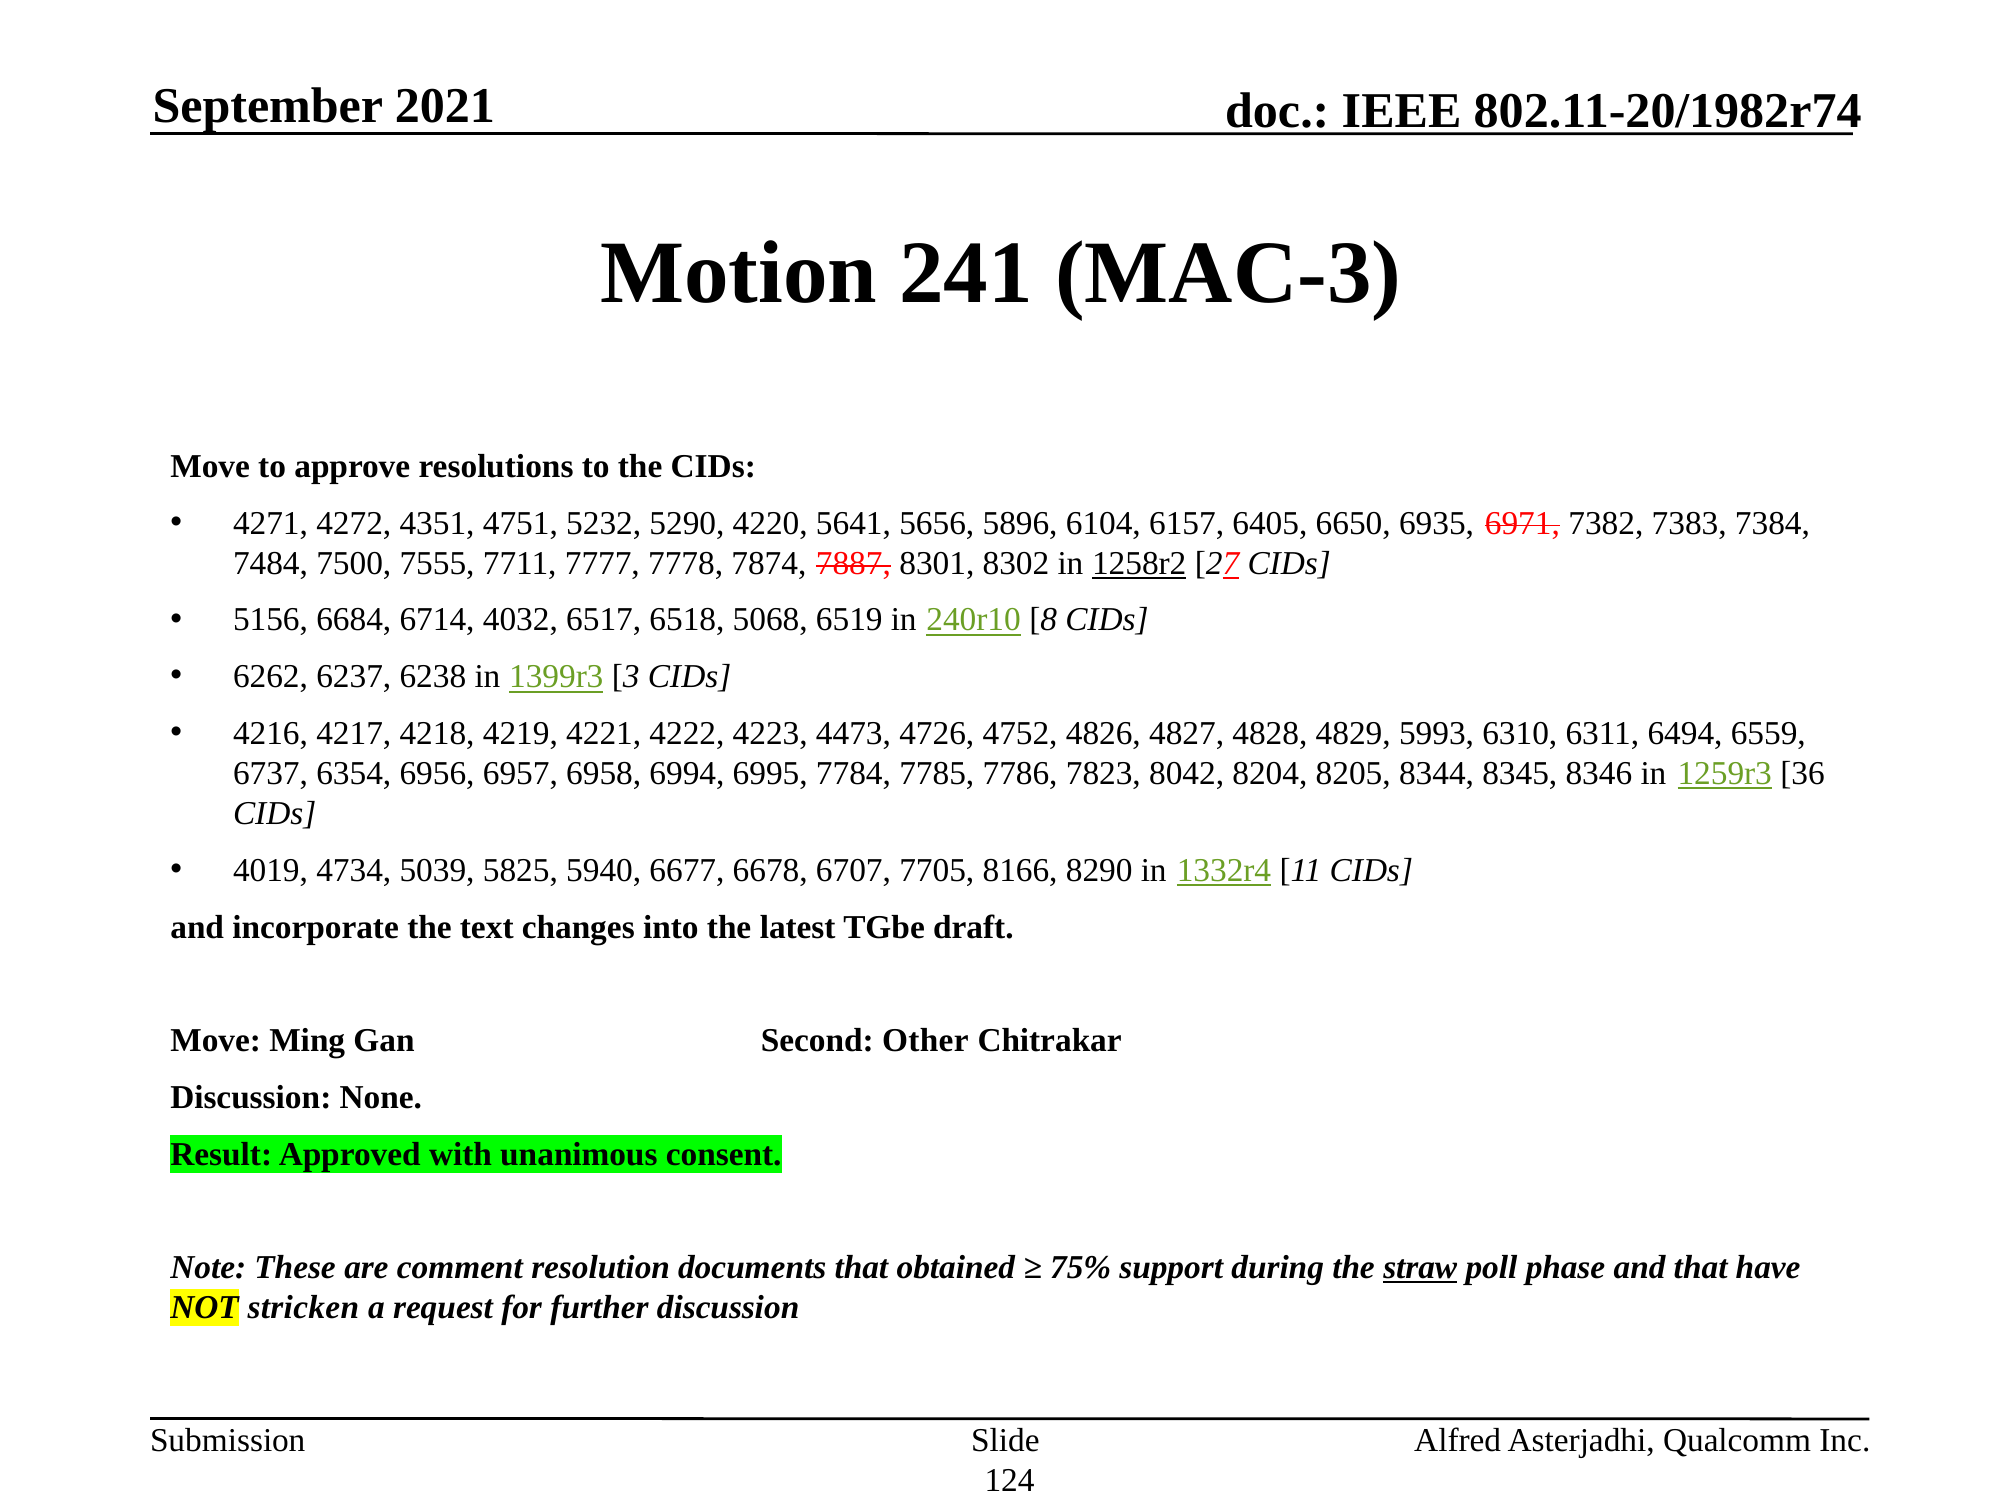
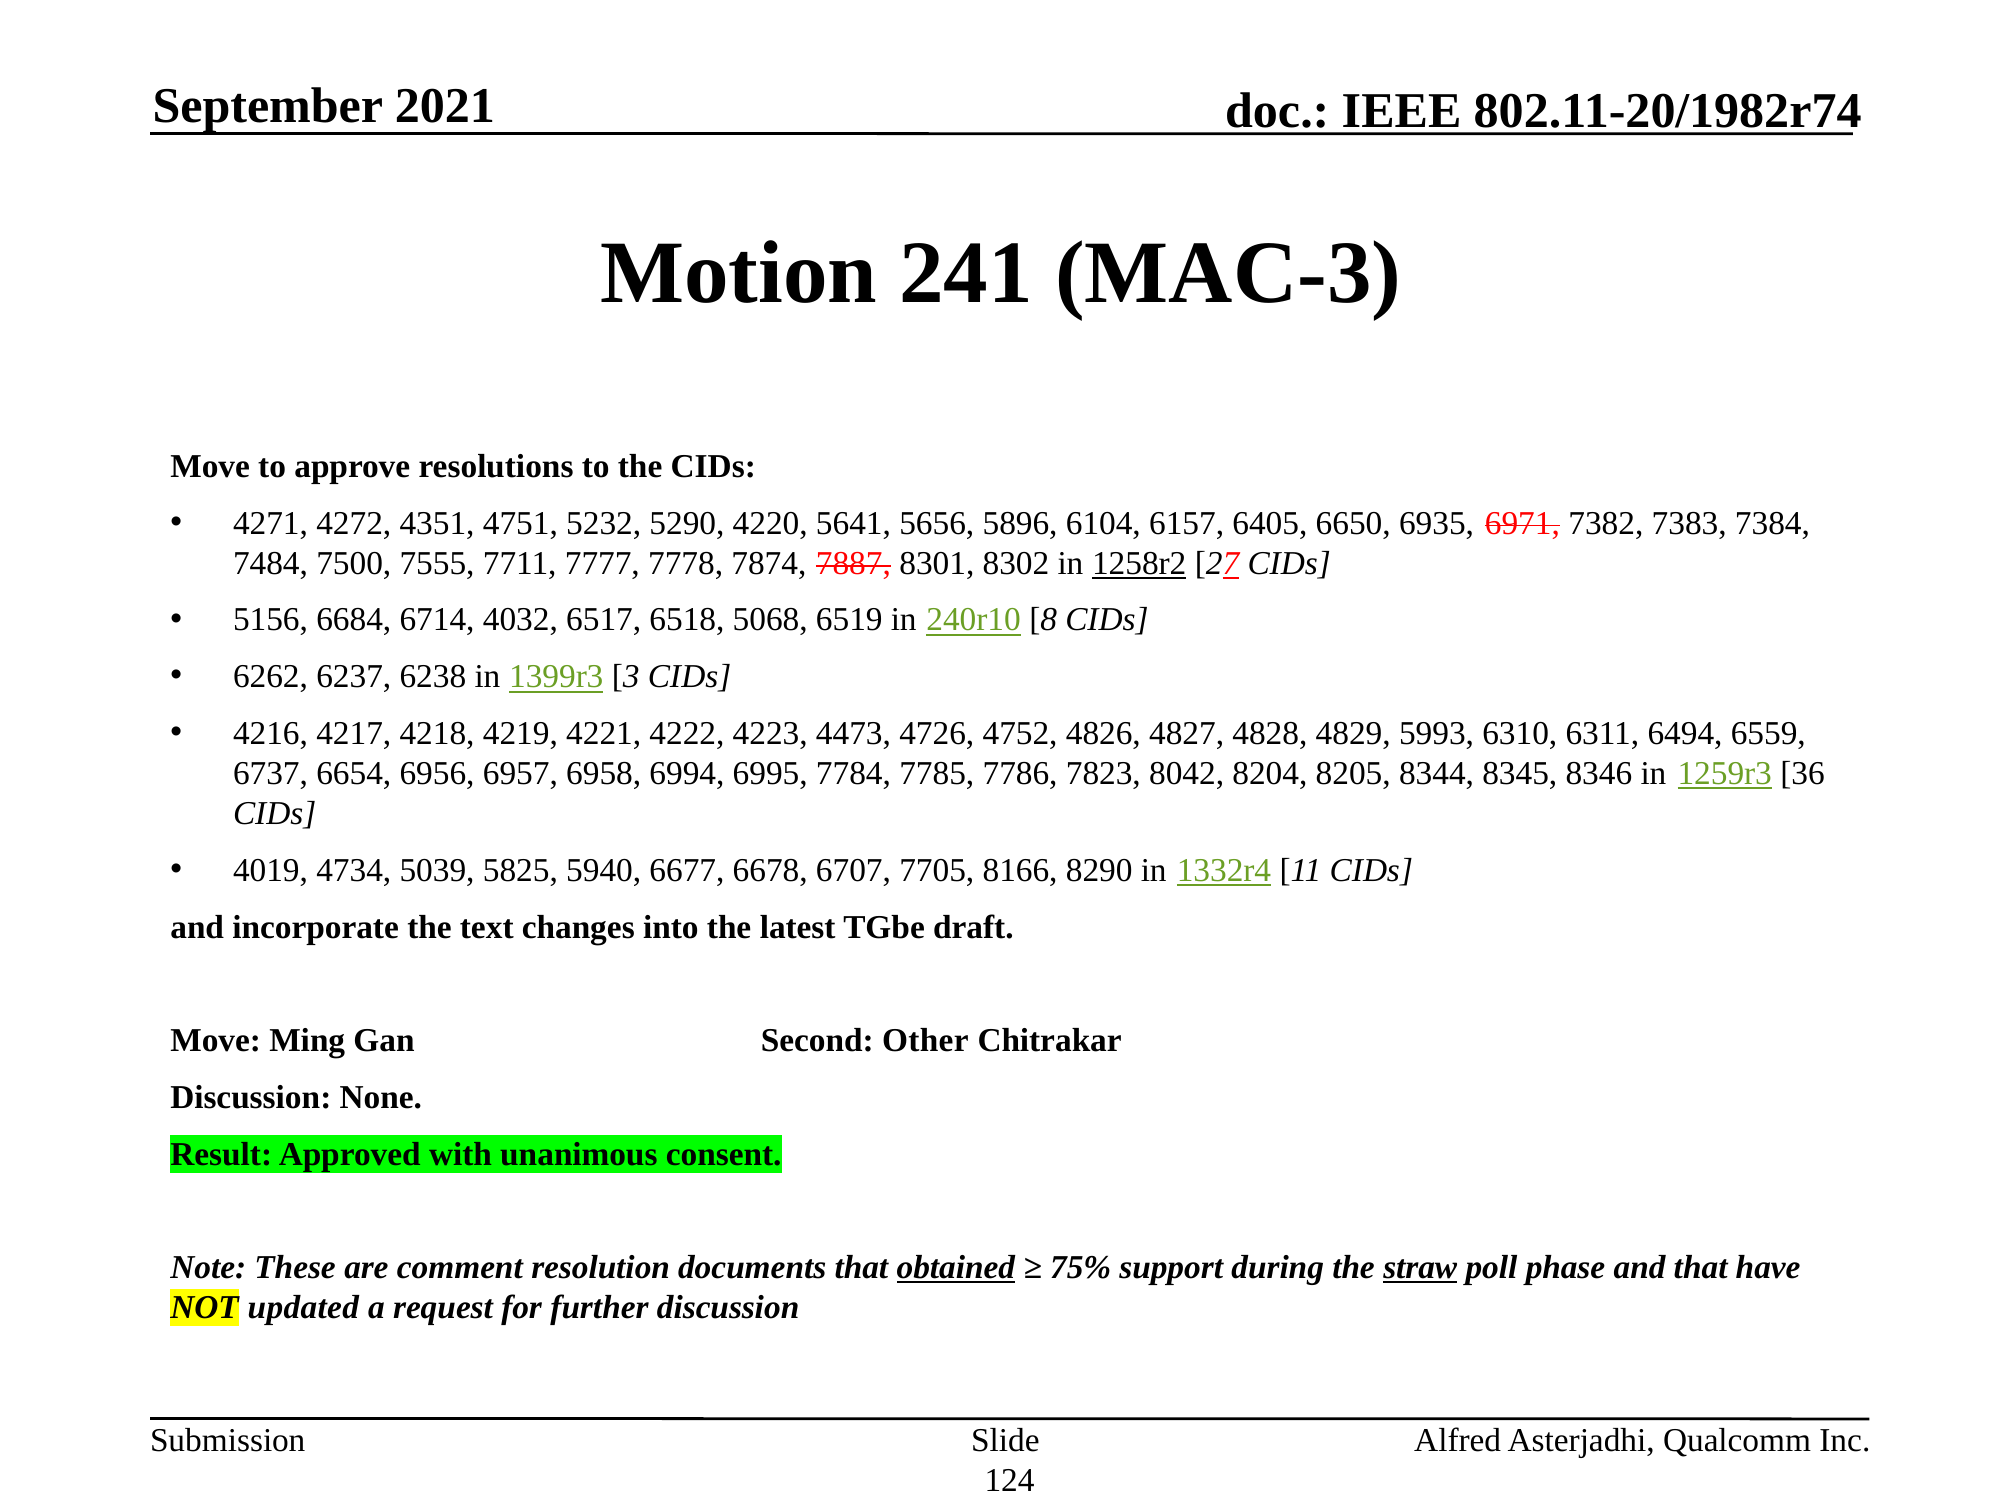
6354: 6354 -> 6654 (354, 774)
obtained underline: none -> present (956, 1268)
stricken: stricken -> updated (303, 1308)
